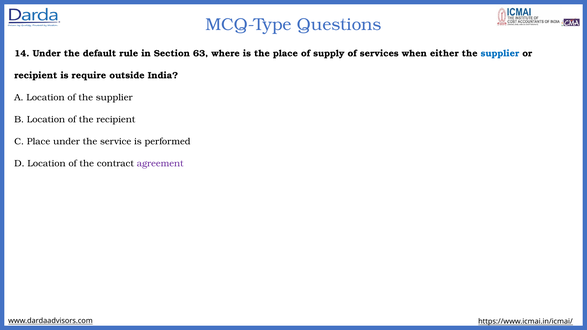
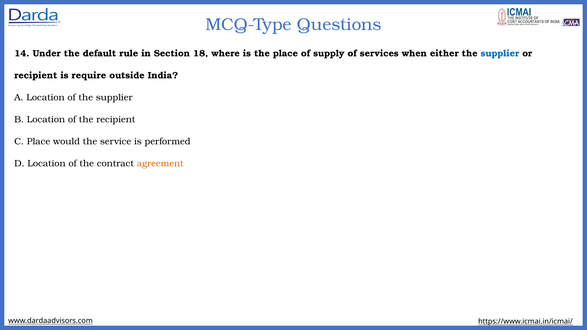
63: 63 -> 18 (201, 54)
Place under: under -> would (66, 142)
agreement colour: purple -> orange (160, 164)
